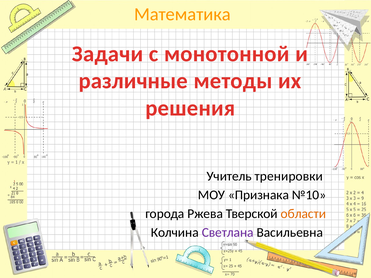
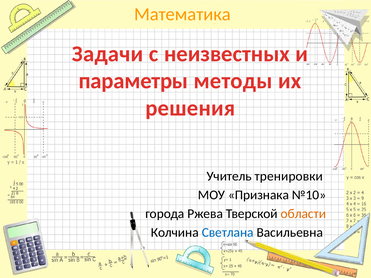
монотонной: монотонной -> неизвестных (227, 54)
различные: различные -> параметры (133, 81)
Светлана colour: purple -> blue (228, 233)
